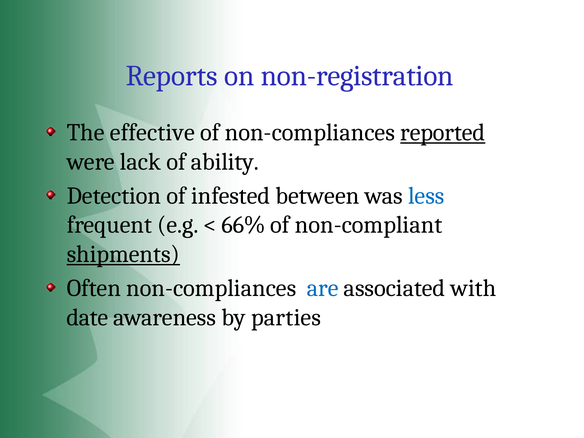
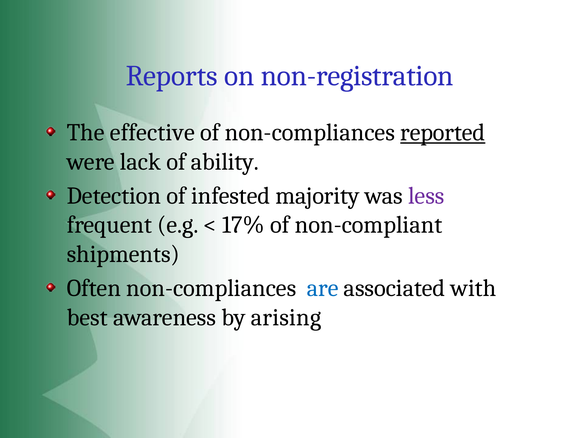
between: between -> majority (317, 196)
less colour: blue -> purple (426, 196)
66%: 66% -> 17% (243, 225)
shipments underline: present -> none (123, 254)
date: date -> best (87, 317)
parties: parties -> arising (286, 317)
